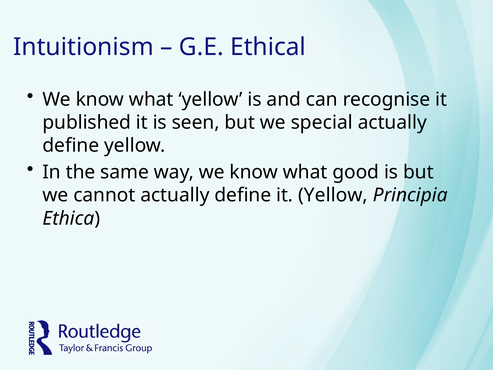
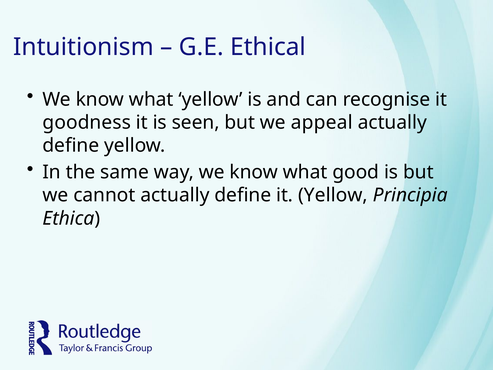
published: published -> goodness (87, 122)
special: special -> appeal (322, 122)
